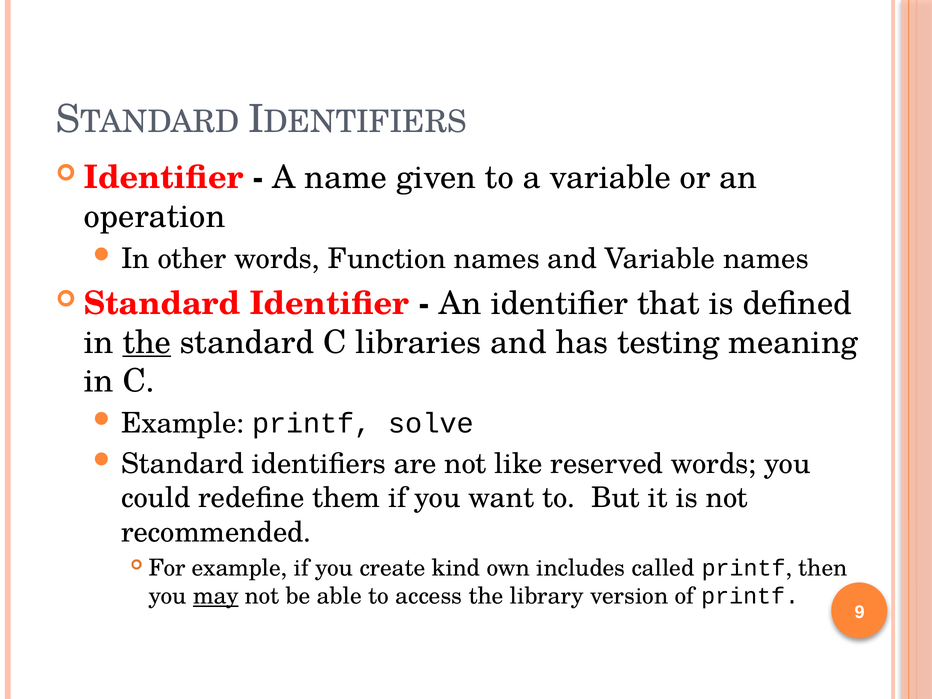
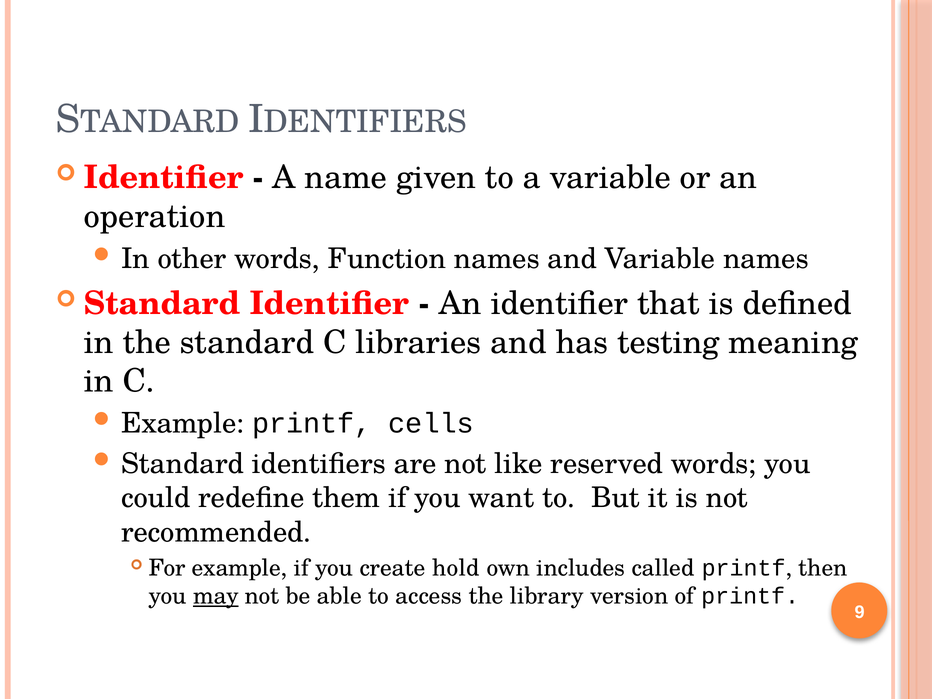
the underline: present -> none (147, 342)
solve: solve -> cells (431, 424)
kind: kind -> hold (456, 568)
